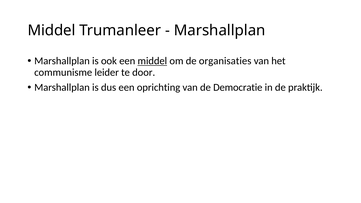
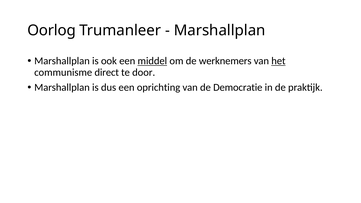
Middel: Middel -> Oorlog (52, 30)
organisaties: organisaties -> werknemers (225, 61)
het underline: none -> present (278, 61)
leider: leider -> direct (107, 72)
